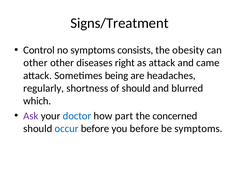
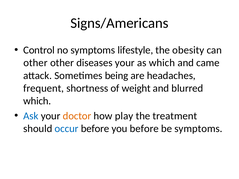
Signs/Treatment: Signs/Treatment -> Signs/Americans (119, 23)
consists: consists -> lifestyle (135, 50)
diseases right: right -> your (125, 63)
as attack: attack -> which (162, 63)
regularly: regularly -> frequent (44, 88)
of should: should -> weight (136, 88)
Ask colour: purple -> blue (31, 116)
doctor colour: blue -> orange (77, 116)
part: part -> play (124, 116)
concerned: concerned -> treatment (175, 116)
